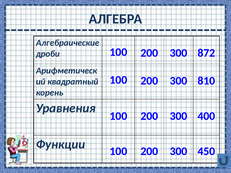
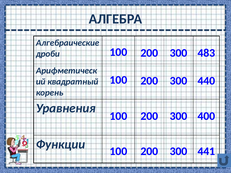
872: 872 -> 483 (206, 53)
810: 810 -> 440 (206, 81)
450: 450 -> 441 (206, 152)
